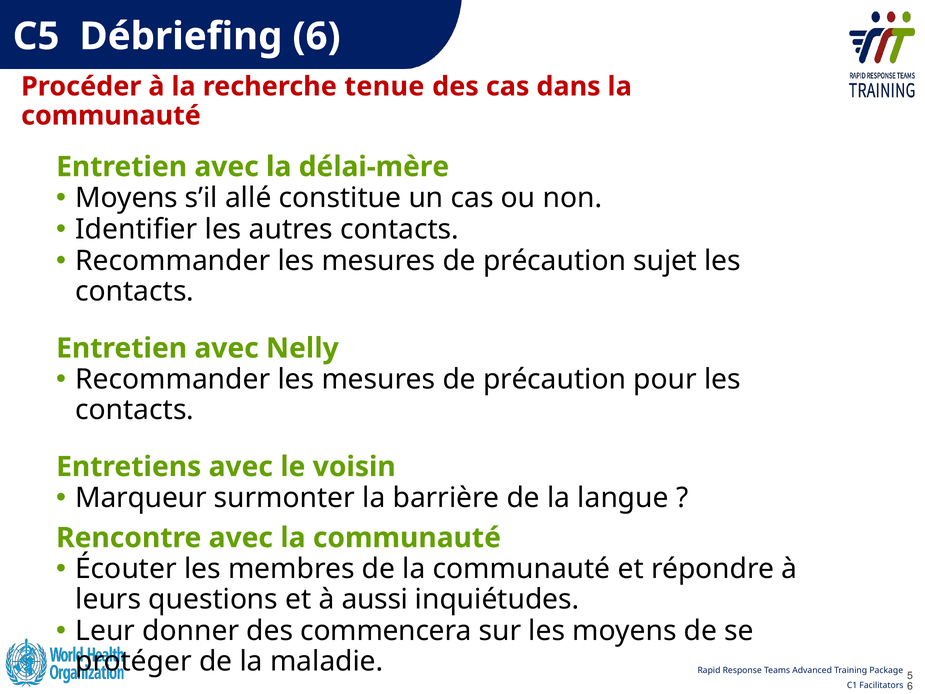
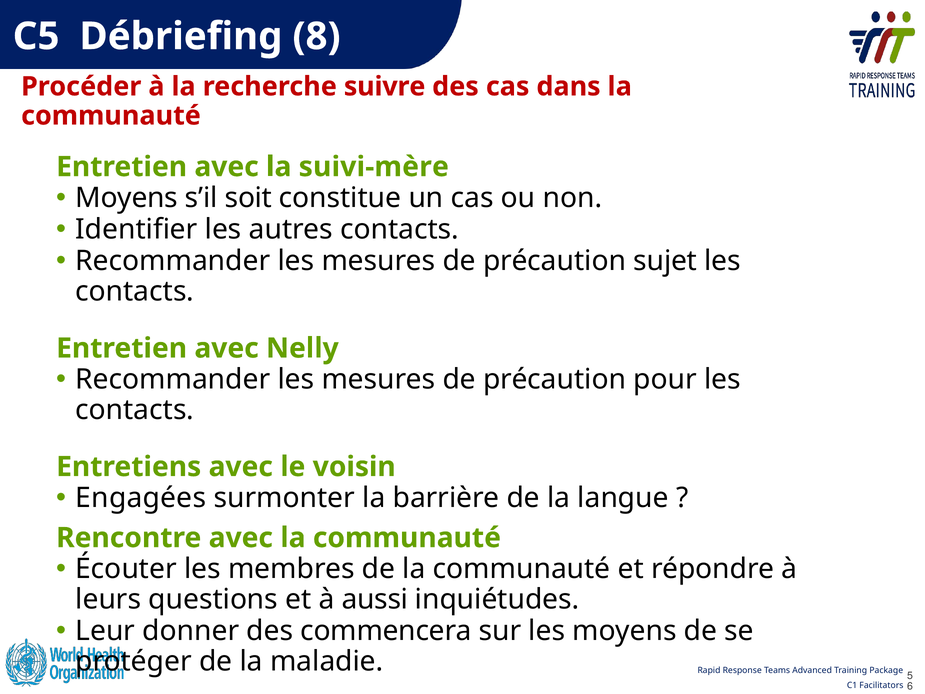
Débriefing 6: 6 -> 8 (317, 36)
tenue: tenue -> suivre (385, 86)
délai-mère: délai-mère -> suivi-mère (374, 167)
allé: allé -> soit (248, 198)
Marqueur: Marqueur -> Engagées (141, 498)
